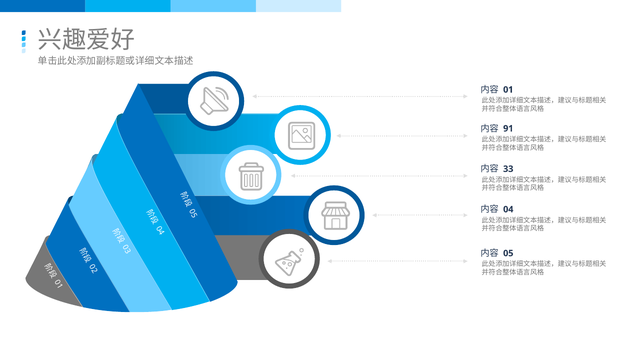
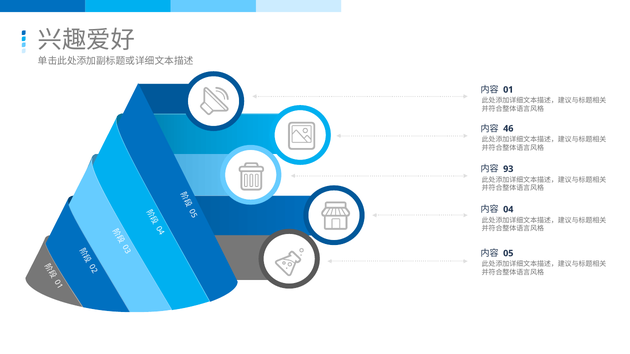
91: 91 -> 46 (508, 129)
33: 33 -> 93 (508, 169)
